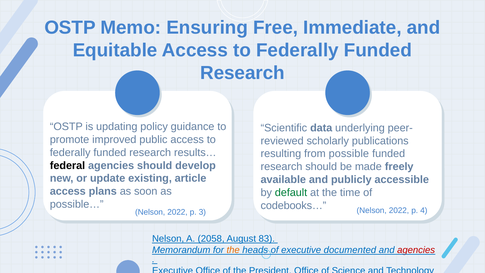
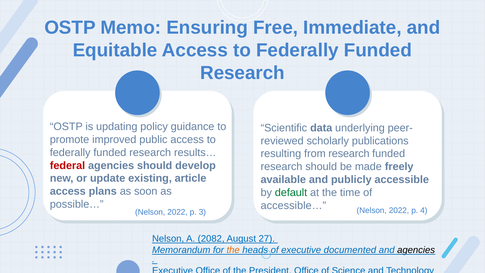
from possible: possible -> research (349, 154)
federal colour: black -> red (68, 165)
codebooks…: codebooks… -> accessible… (293, 205)
2058: 2058 -> 2082 (211, 239)
83: 83 -> 27 (267, 239)
agencies colour: red -> black (416, 250)
